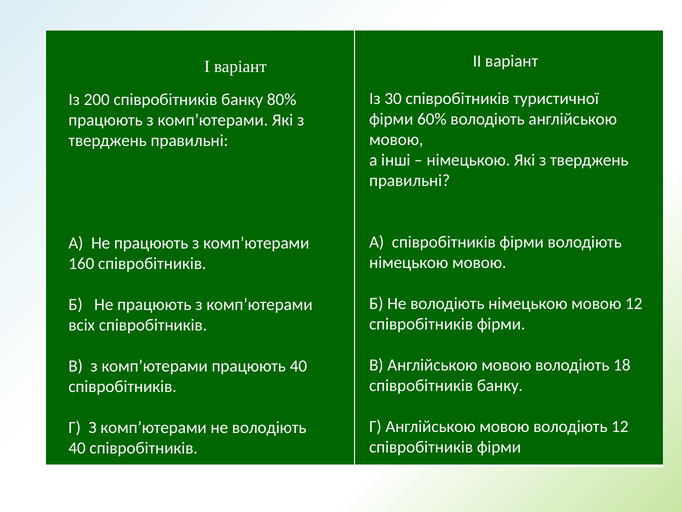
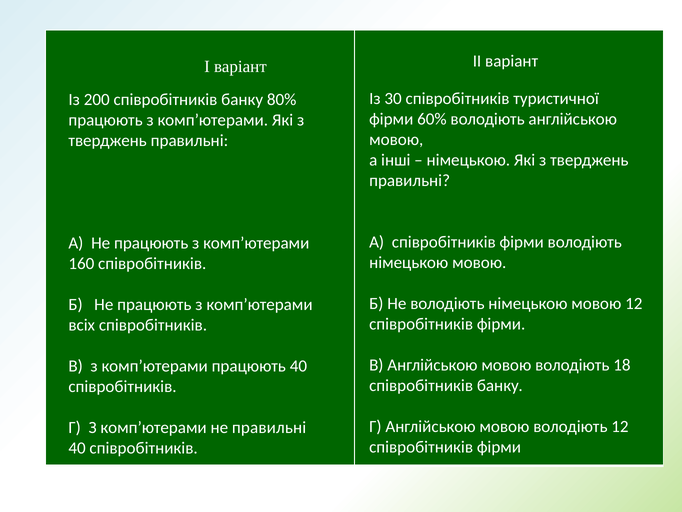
комп’ютерами не володіють: володіють -> правильні (269, 427)
